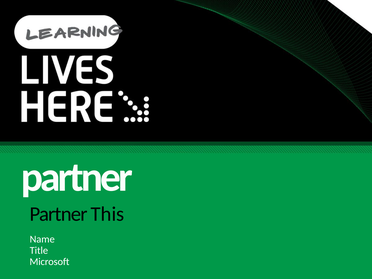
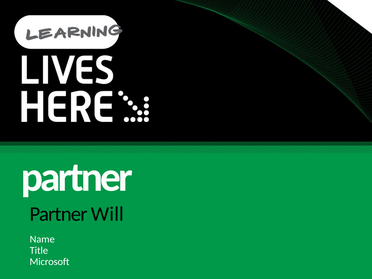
This: This -> Will (107, 214)
